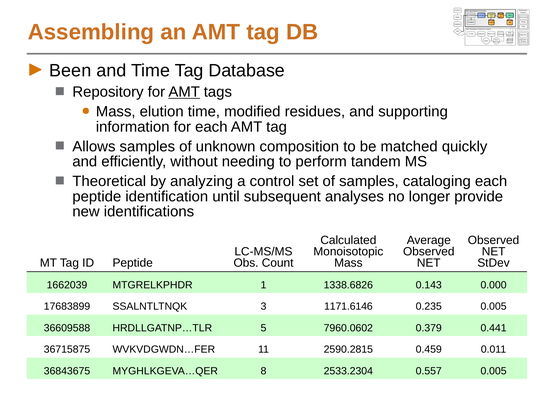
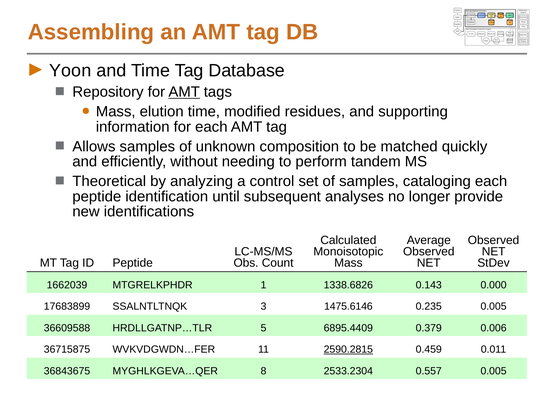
Been: Been -> Yoon (70, 71)
1171.6146: 1171.6146 -> 1475.6146 (348, 306)
7960.0602: 7960.0602 -> 6895.4409 (348, 328)
0.441: 0.441 -> 0.006 (494, 328)
2590.2815 underline: none -> present (348, 349)
